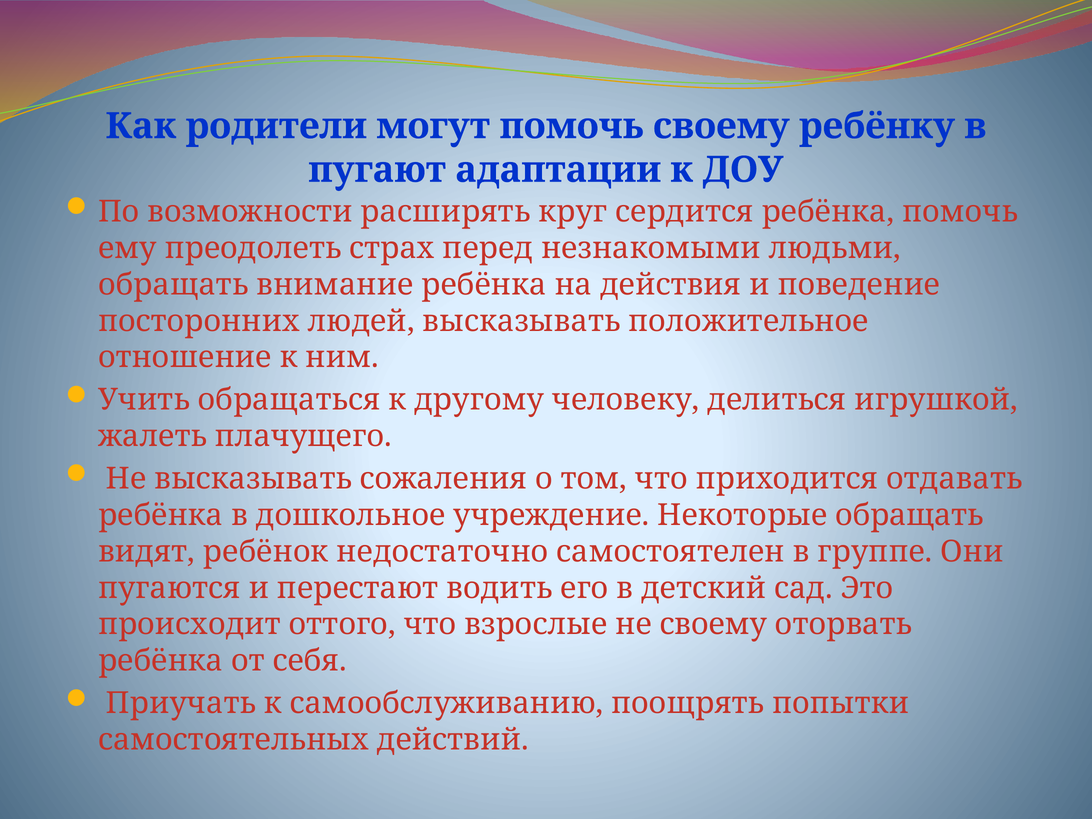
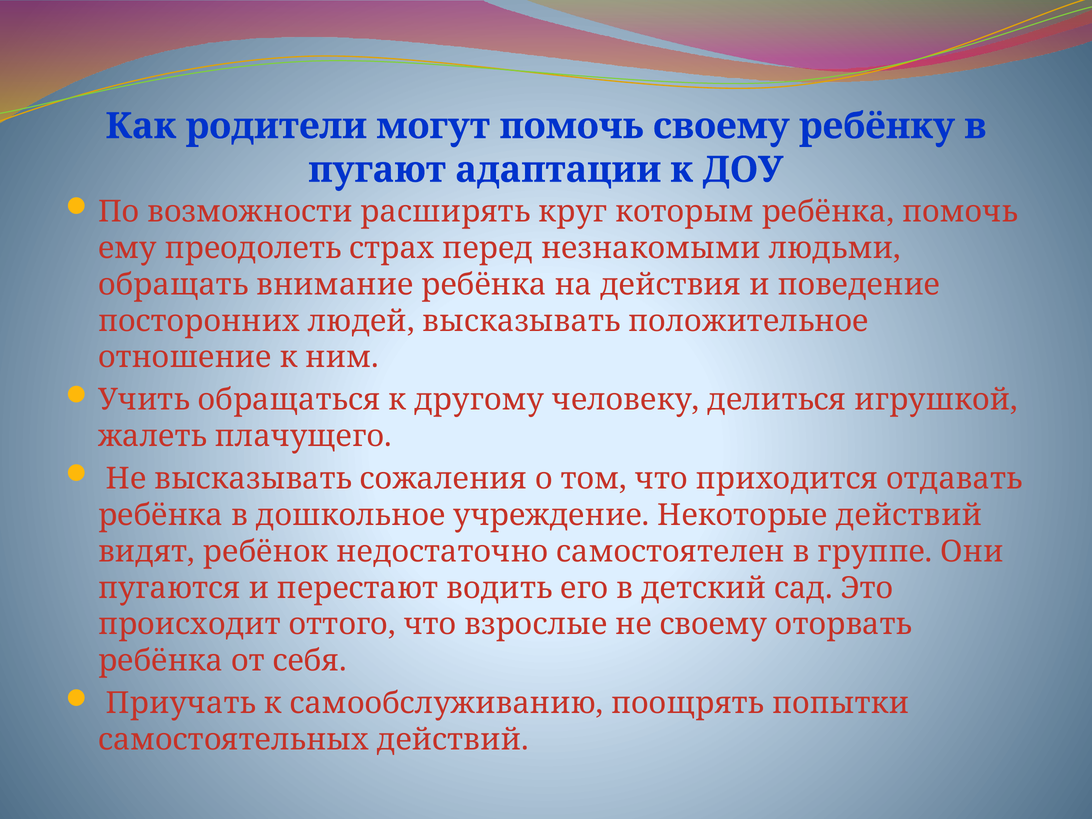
сердится: сердится -> которым (684, 212)
Некоторые обращать: обращать -> действий (909, 515)
